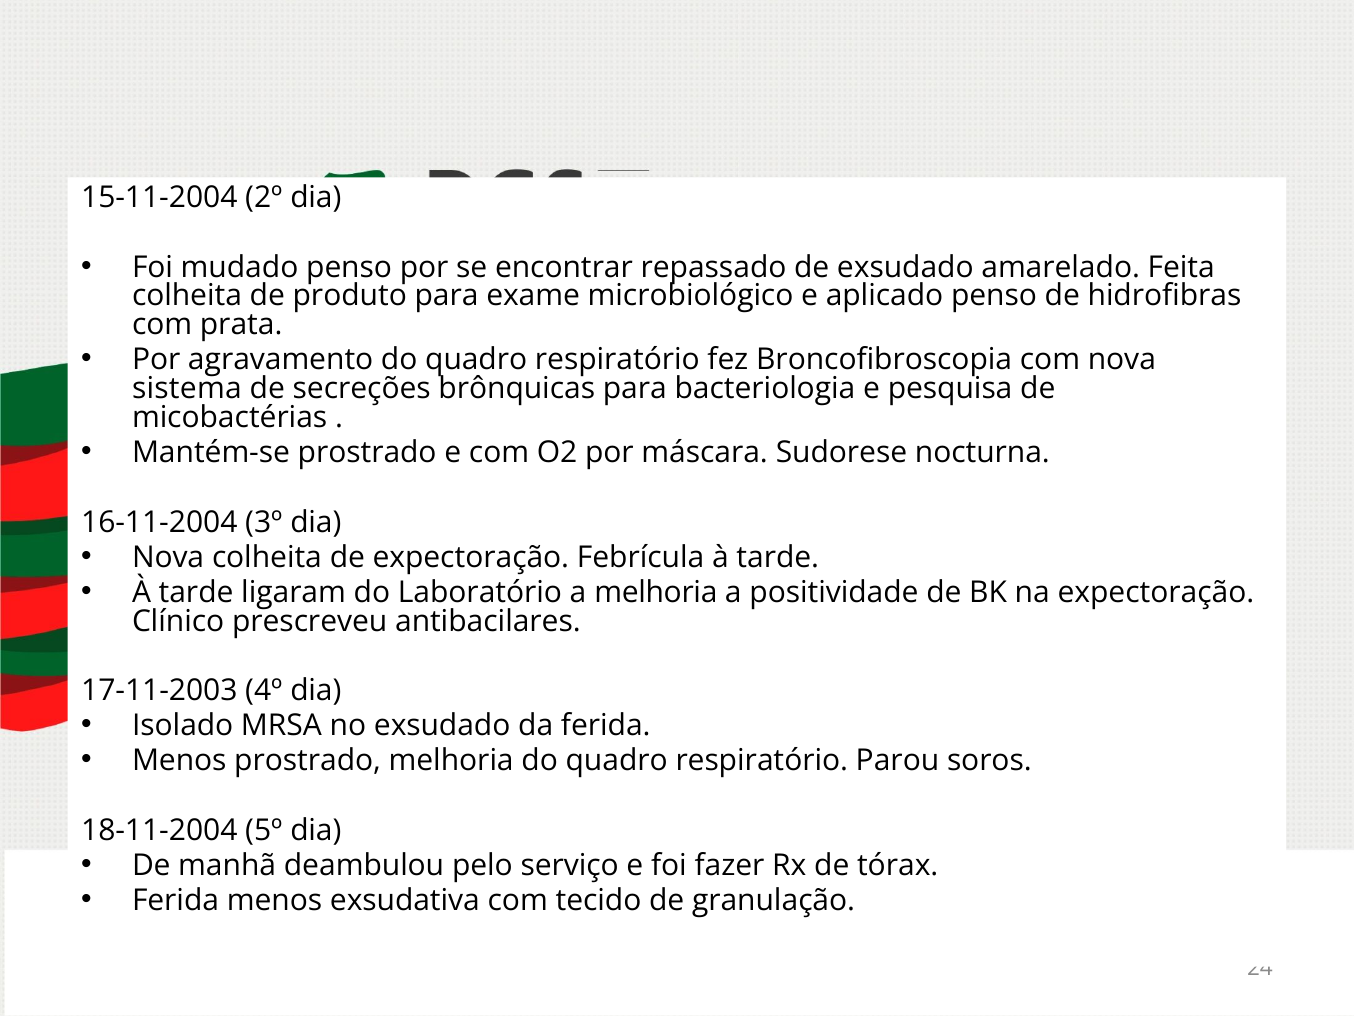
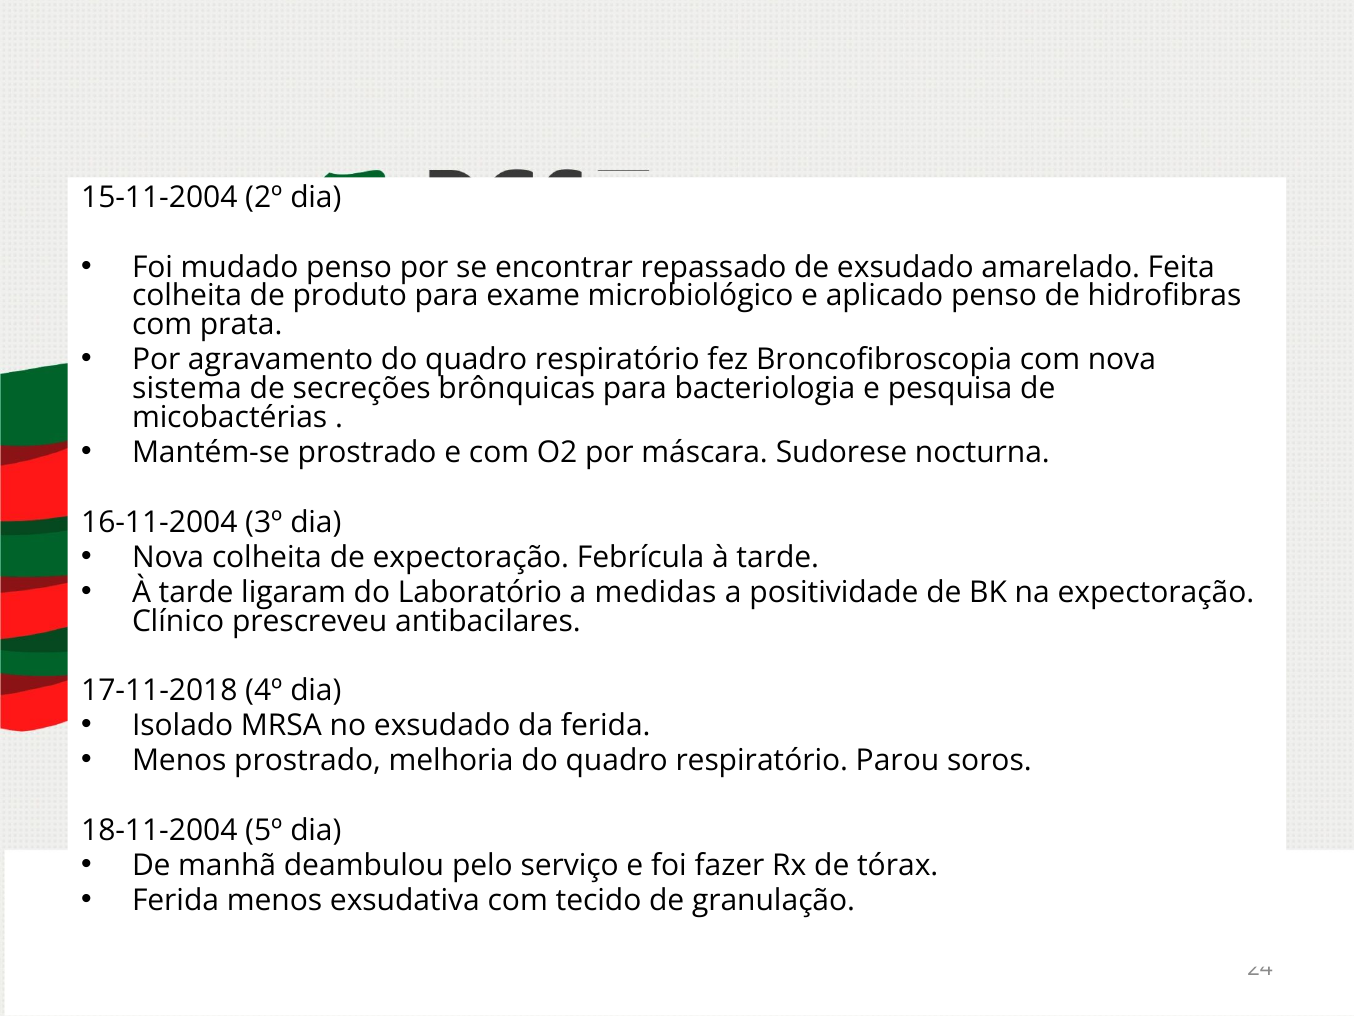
a melhoria: melhoria -> medidas (656, 592)
17-11-2003: 17-11-2003 -> 17-11-2018 (159, 691)
